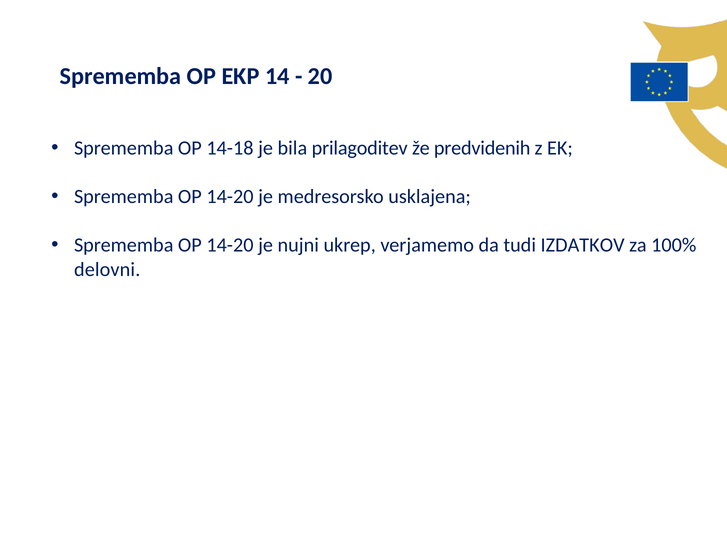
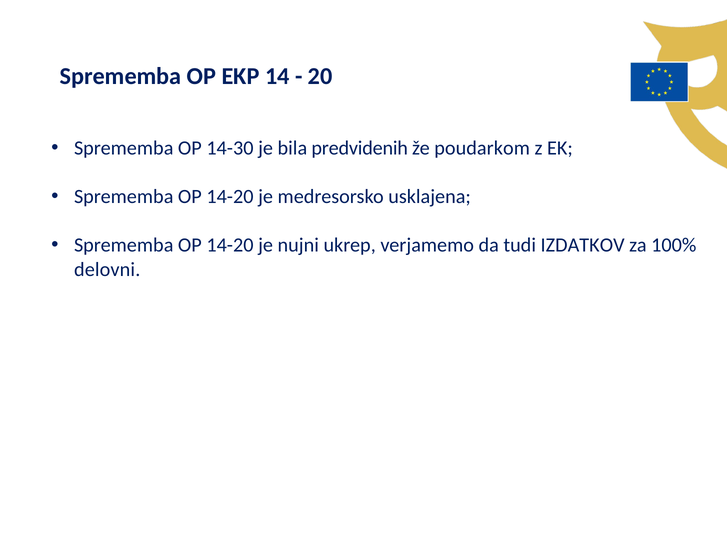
14-18: 14-18 -> 14-30 (230, 148)
prilagoditev: prilagoditev -> predvidenih (360, 148)
predvidenih: predvidenih -> poudarkom (482, 148)
